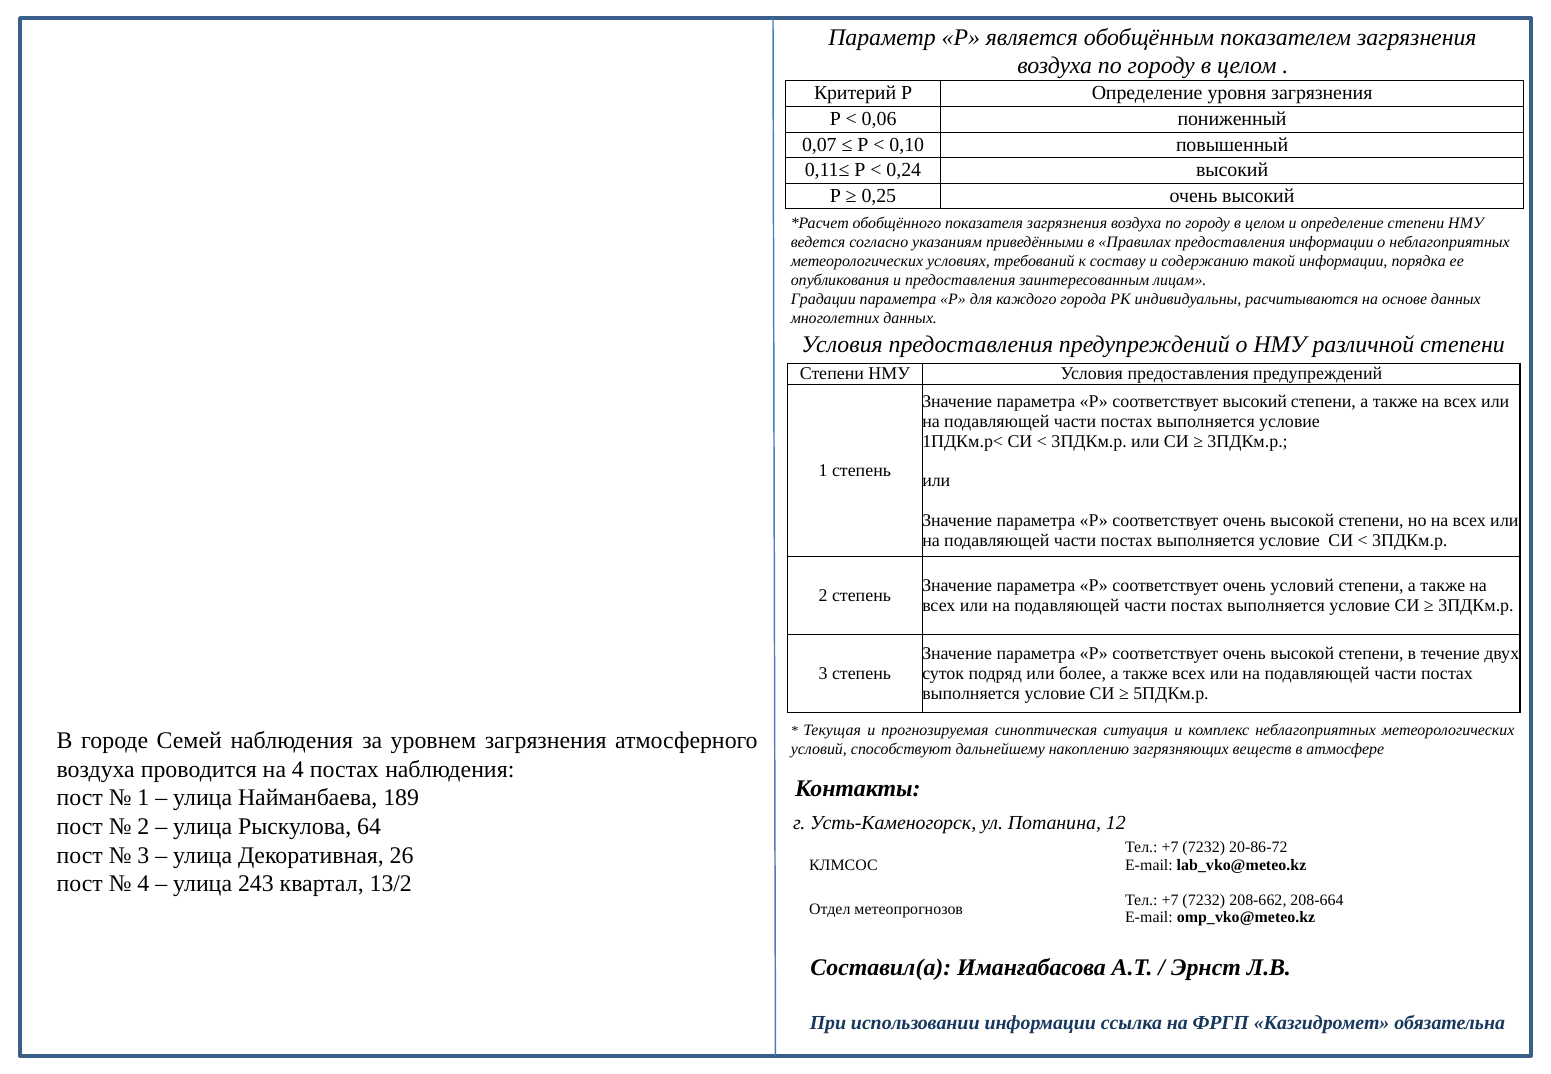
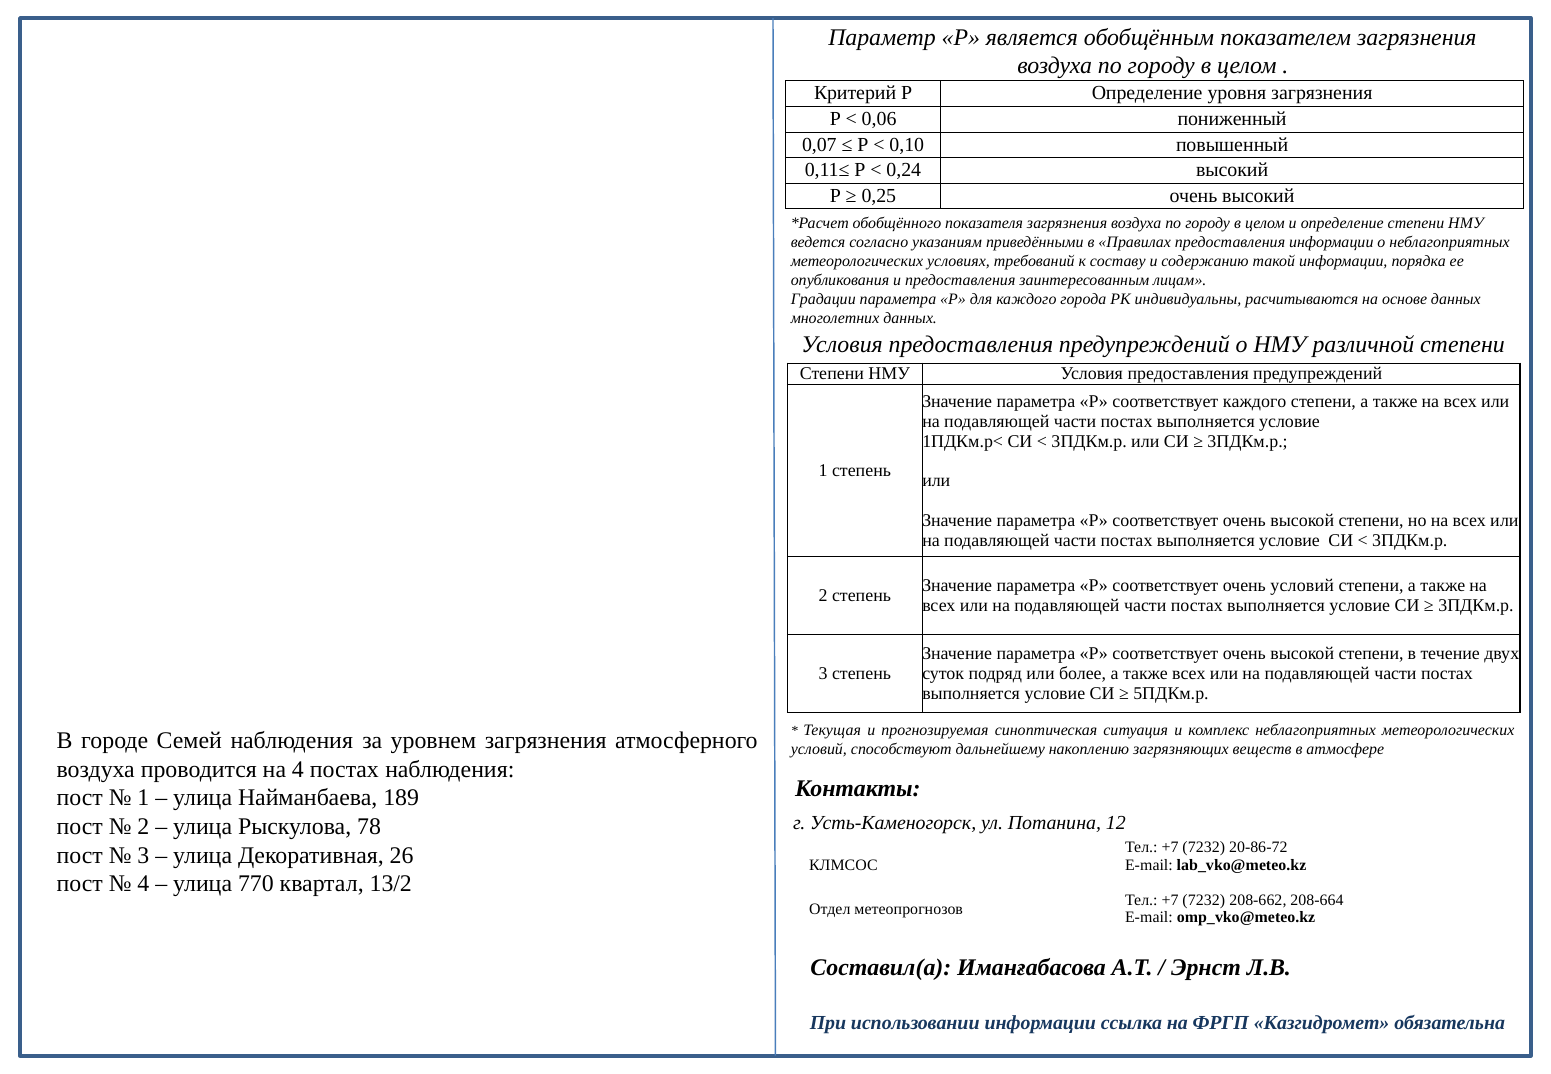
соответствует высокий: высокий -> каждого (1255, 401)
64: 64 -> 78 (369, 826)
243: 243 -> 770 (256, 884)
